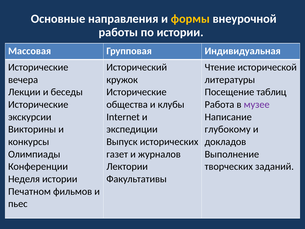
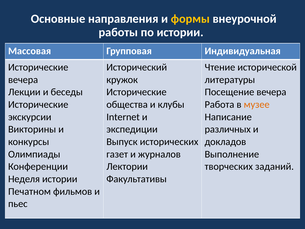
Посещение таблиц: таблиц -> вечера (271, 92)
музее colour: purple -> orange (257, 104)
глубокому: глубокому -> различных (228, 129)
